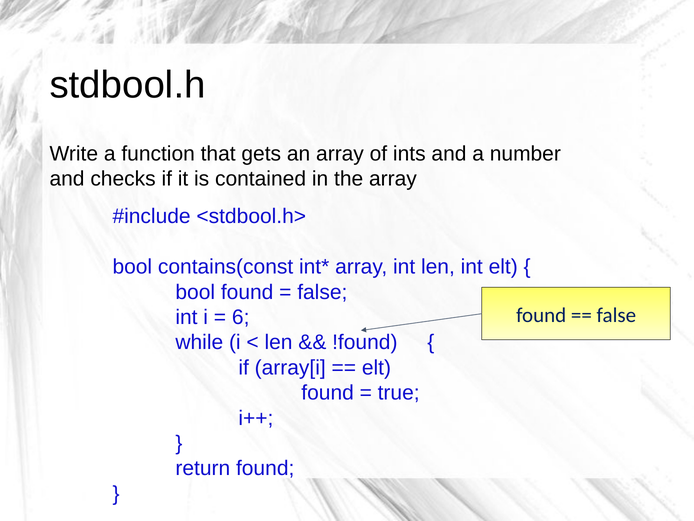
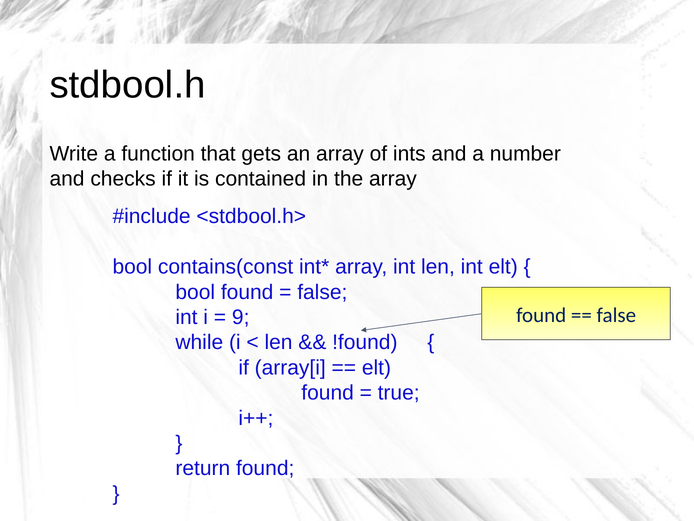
6: 6 -> 9 (241, 317)
